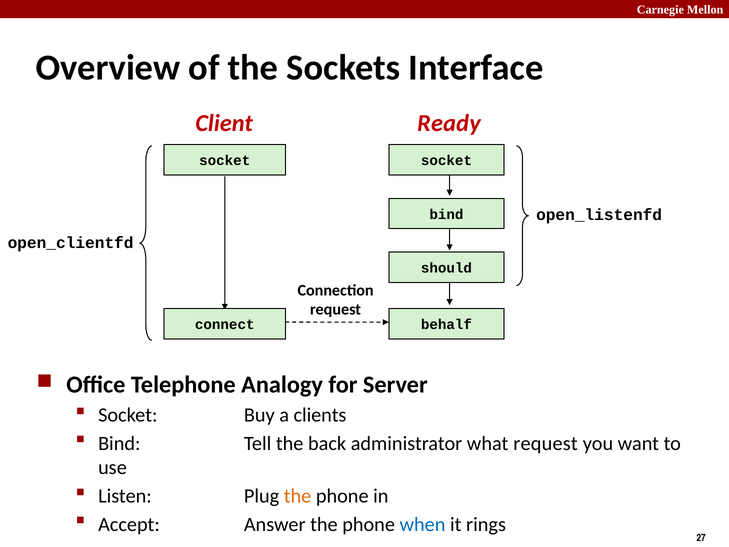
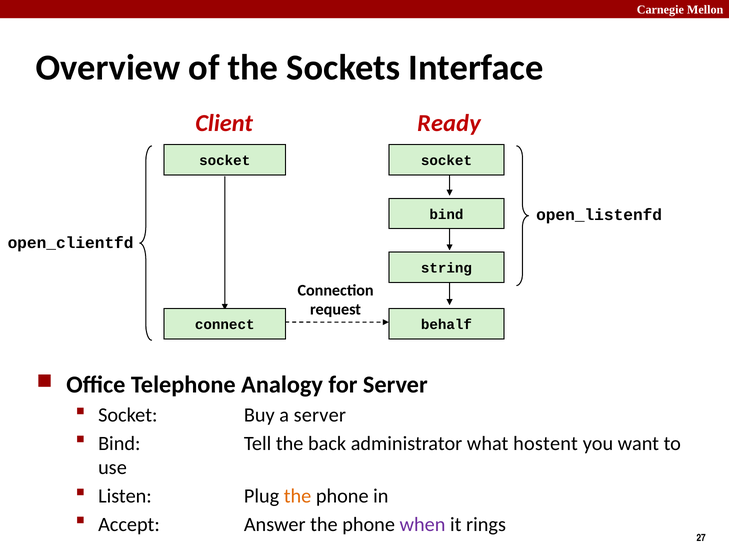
should: should -> string (446, 268)
a clients: clients -> server (320, 415)
what request: request -> hostent (546, 443)
when colour: blue -> purple (423, 524)
